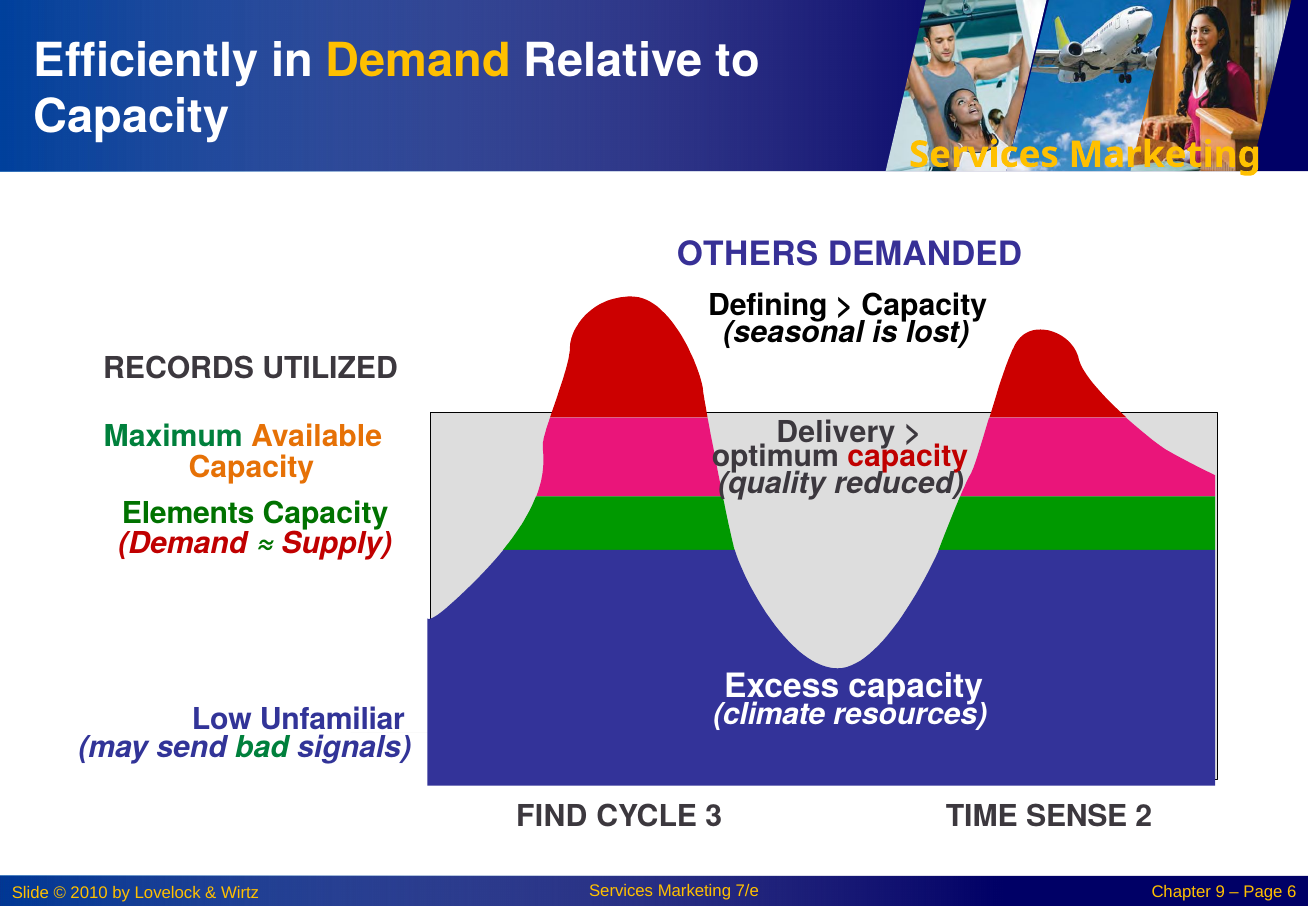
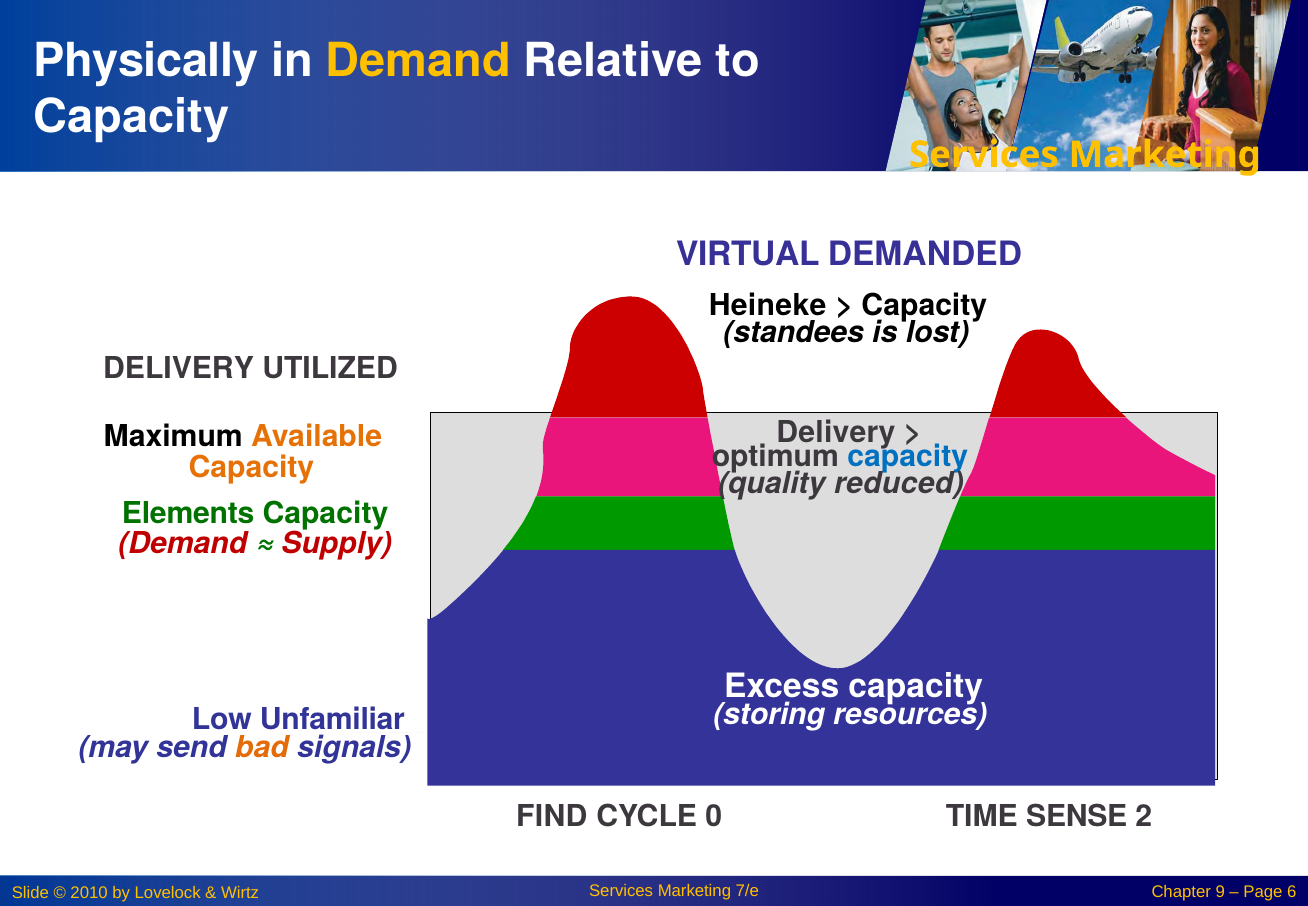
Efficiently: Efficiently -> Physically (146, 61)
OTHERS: OTHERS -> VIRTUAL (748, 254)
Defining: Defining -> Heineke (768, 305)
seasonal: seasonal -> standees (794, 332)
RECORDS: RECORDS -> DELIVERY (179, 368)
Maximum colour: green -> black (173, 437)
capacity colour: red -> blue (908, 457)
climate: climate -> storing (769, 715)
bad colour: green -> orange (262, 747)
3: 3 -> 0 (714, 817)
